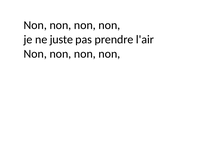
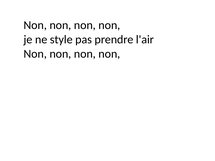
juste: juste -> style (61, 40)
